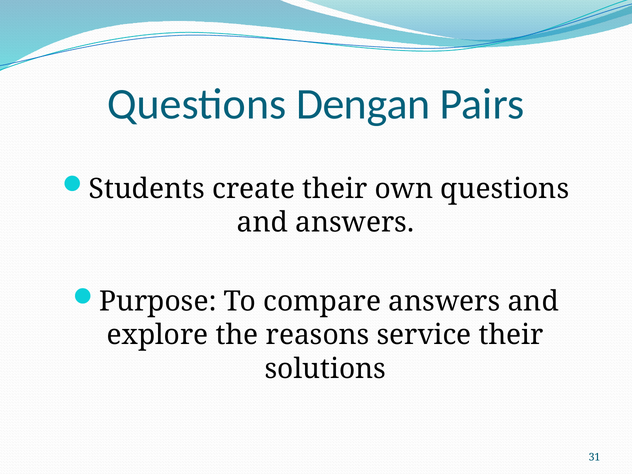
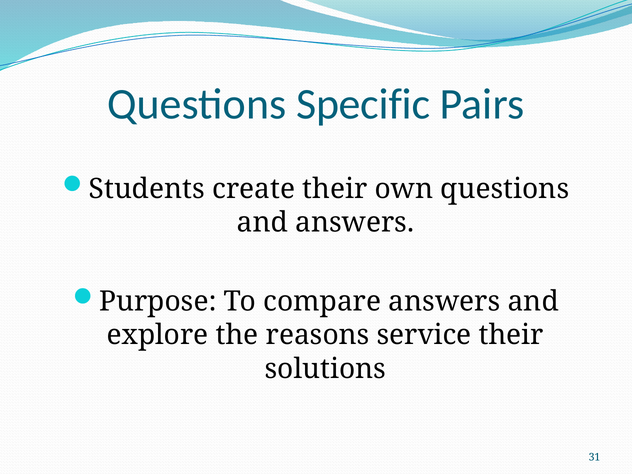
Dengan: Dengan -> Specific (363, 104)
